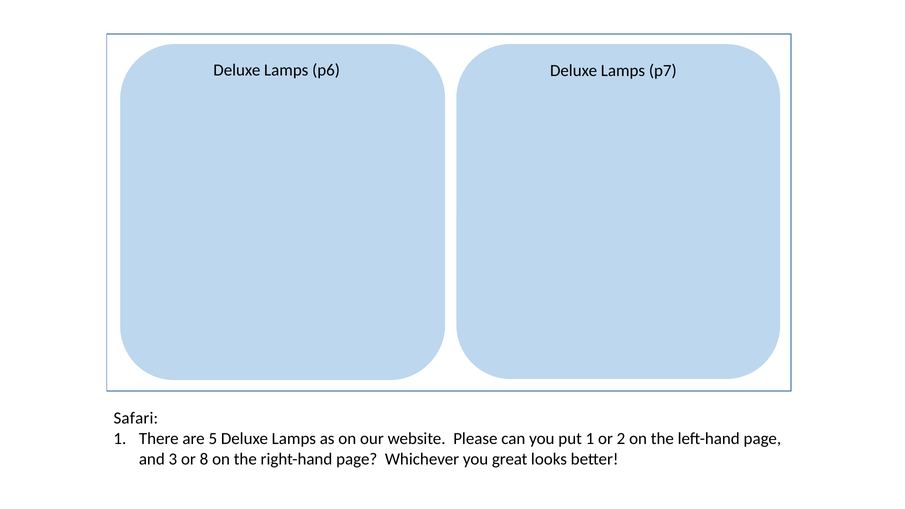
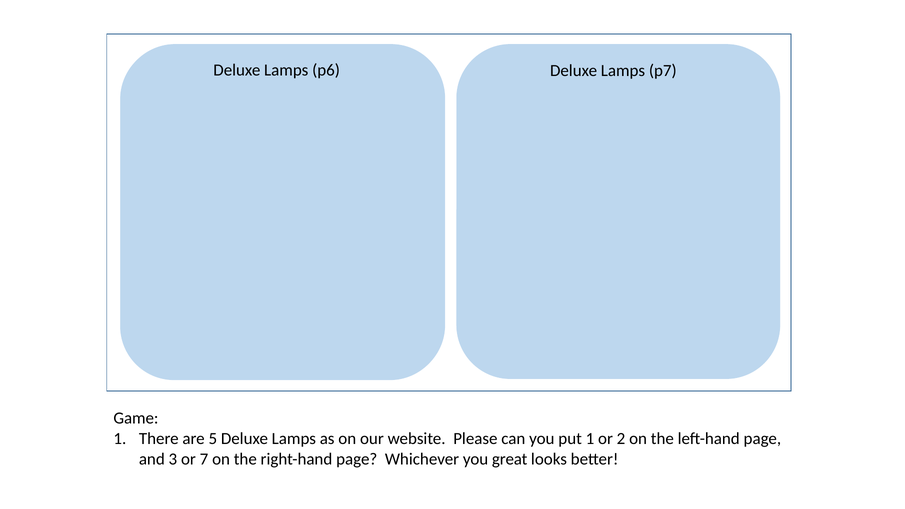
Safari: Safari -> Game (136, 418)
8: 8 -> 7 (204, 459)
